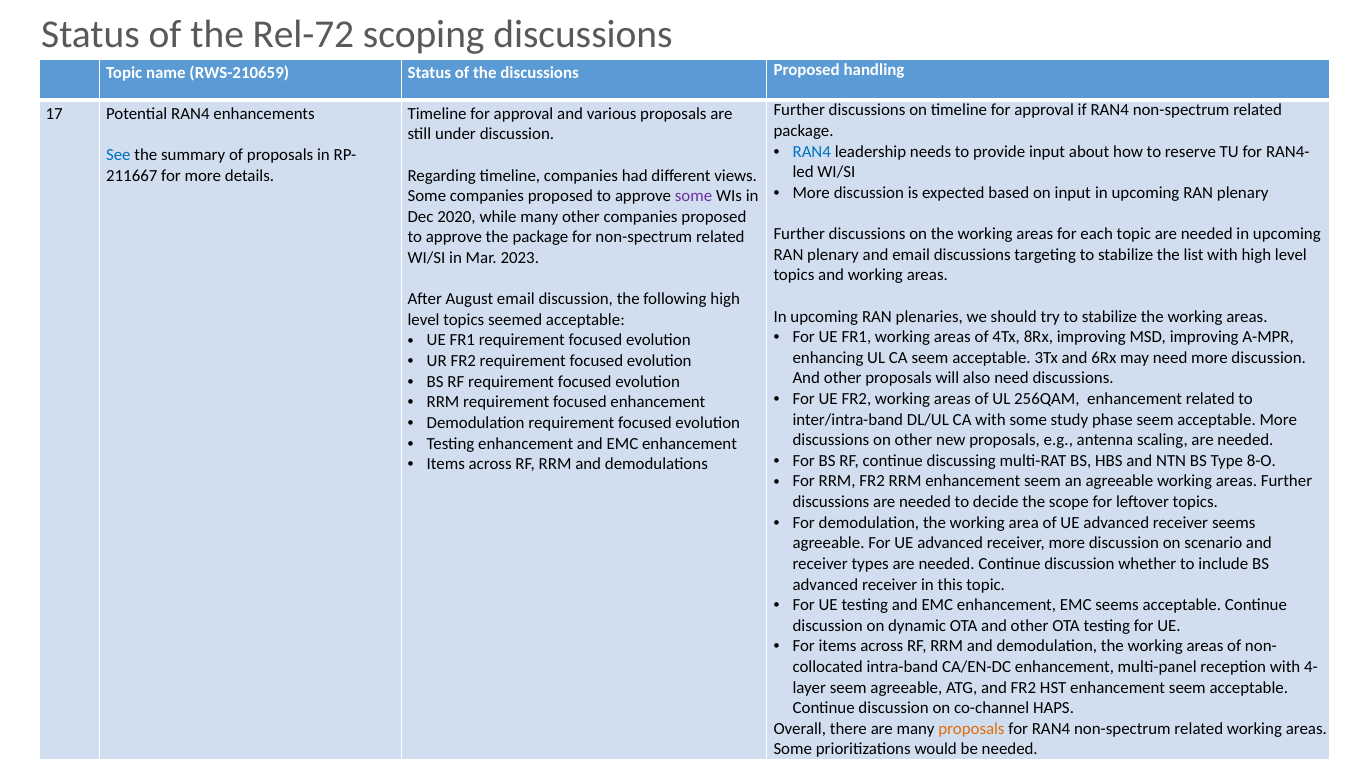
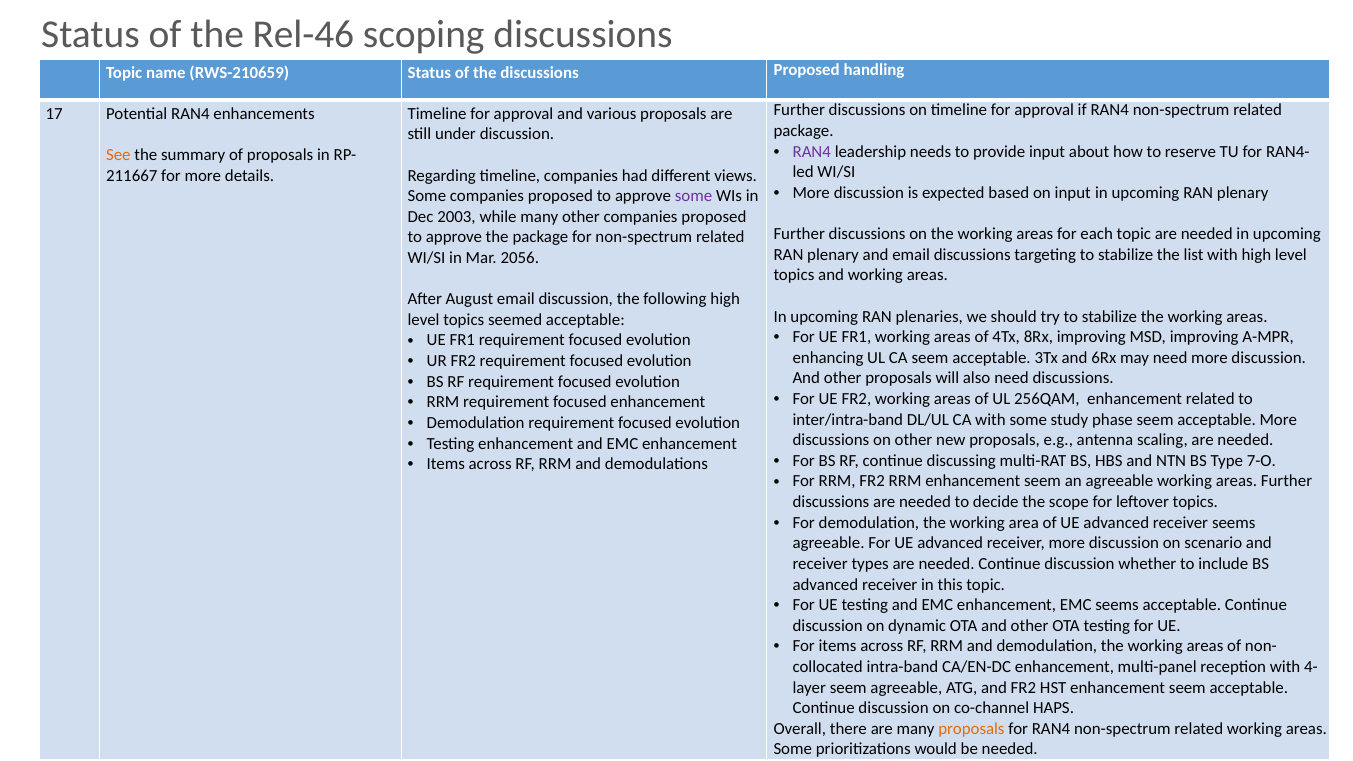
Rel-72: Rel-72 -> Rel-46 (303, 35)
RAN4 colour: blue -> purple (812, 152)
See colour: blue -> orange (118, 155)
2020: 2020 -> 2003 (457, 217)
2023: 2023 -> 2056 (520, 258)
8-O: 8-O -> 7-O (1261, 461)
